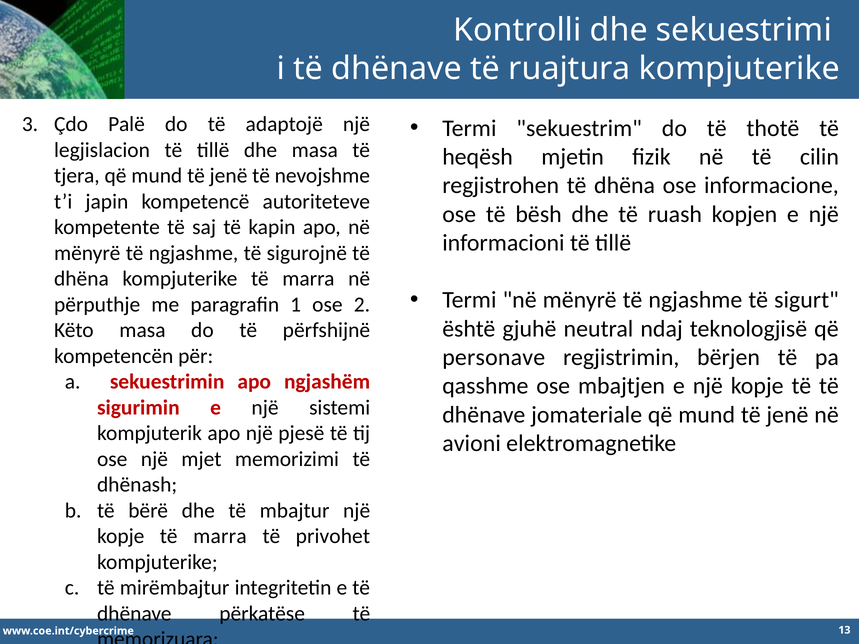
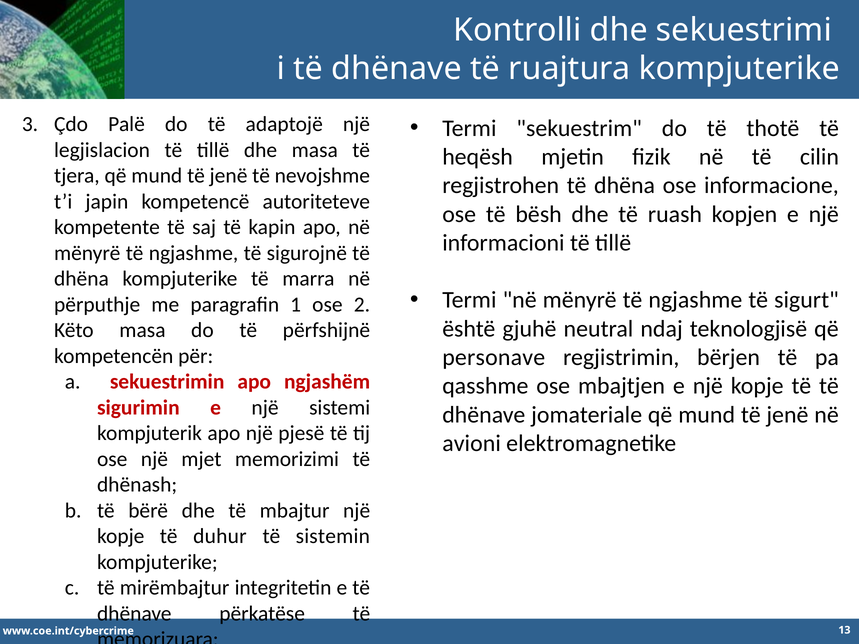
kopje të marra: marra -> duhur (220, 537)
privohet: privohet -> sistemin (333, 537)
